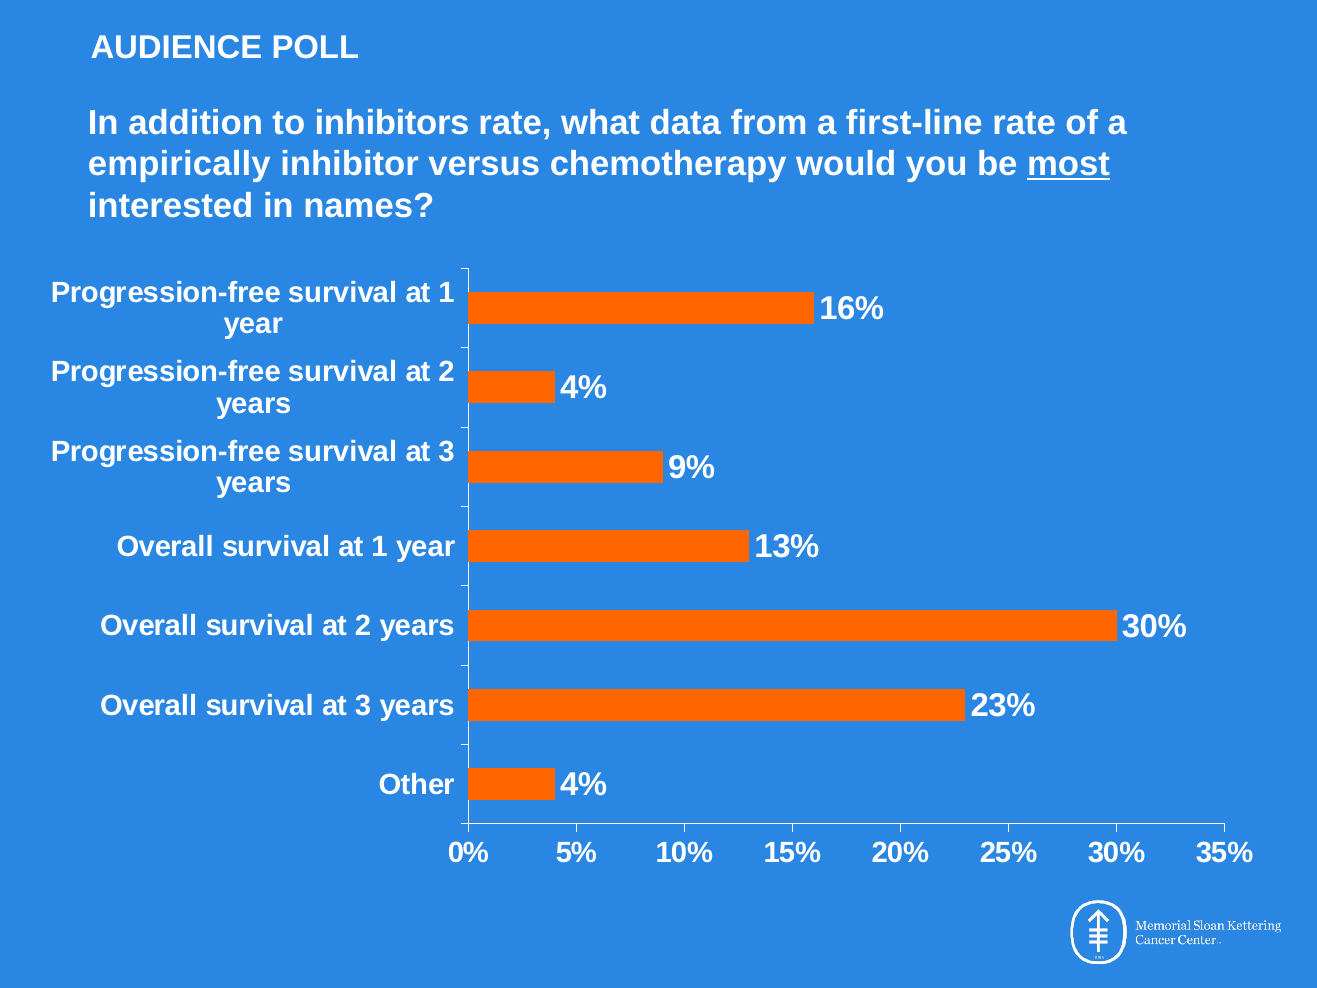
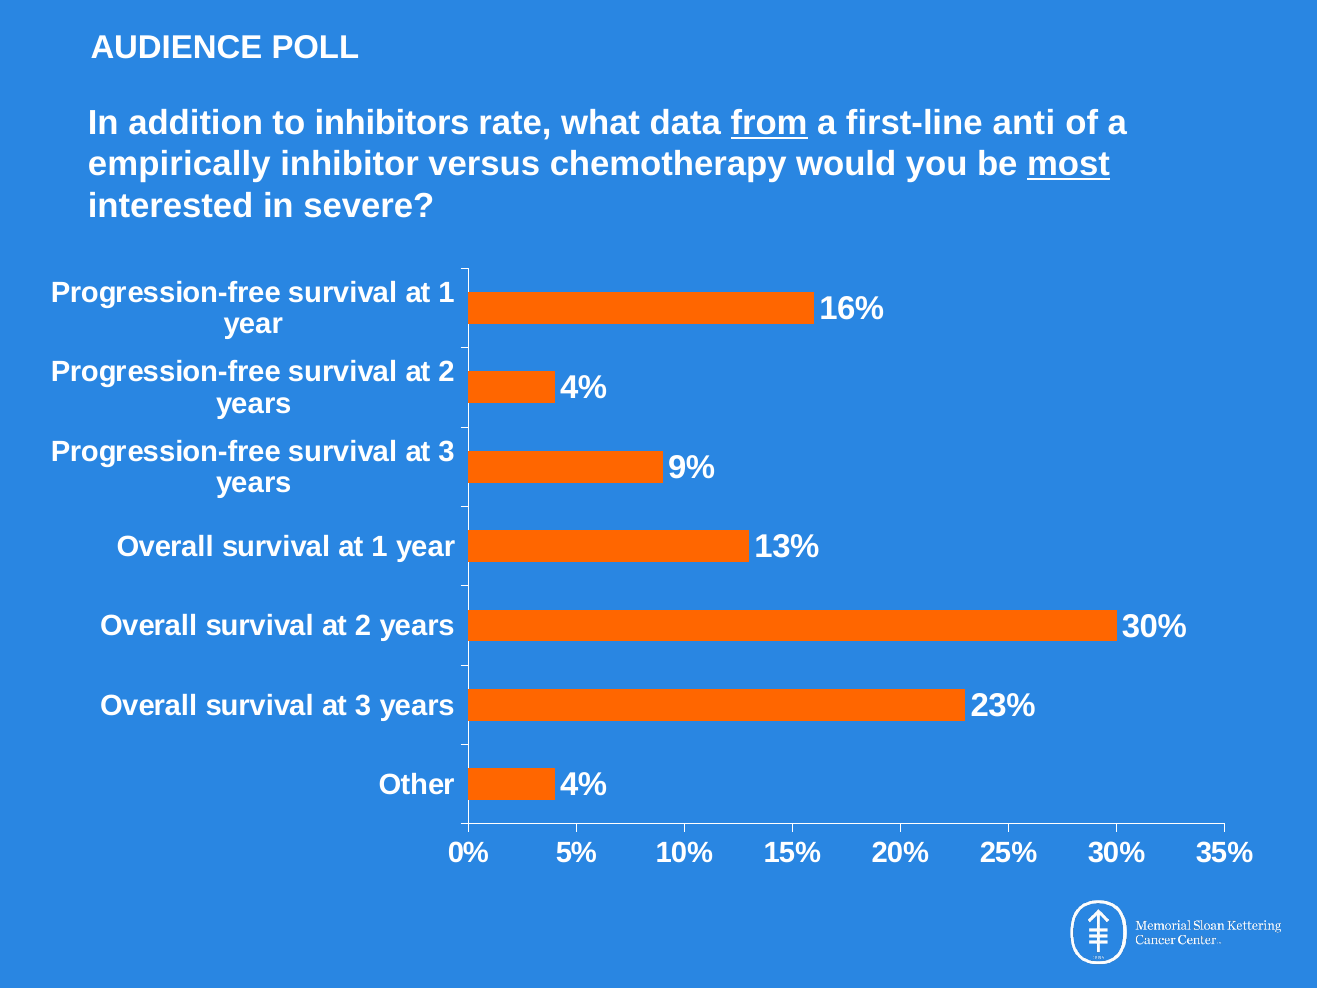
from underline: none -> present (769, 123)
first-line rate: rate -> anti (1024, 123)
names: names -> severe (369, 206)
